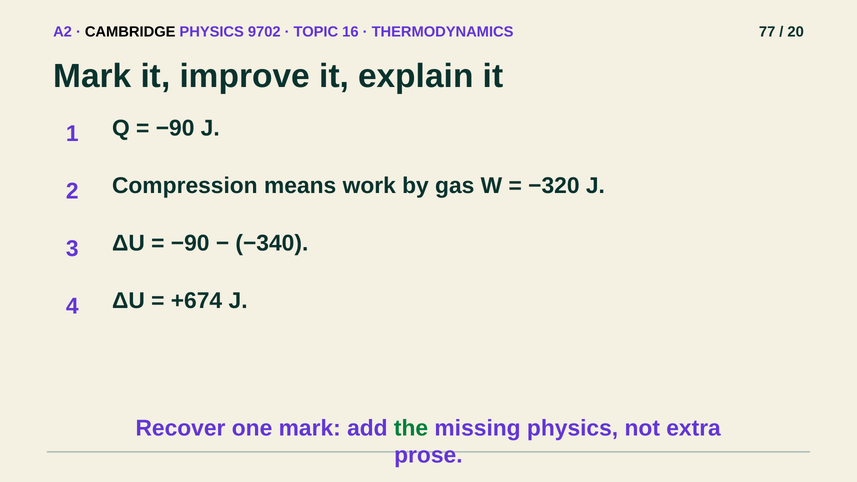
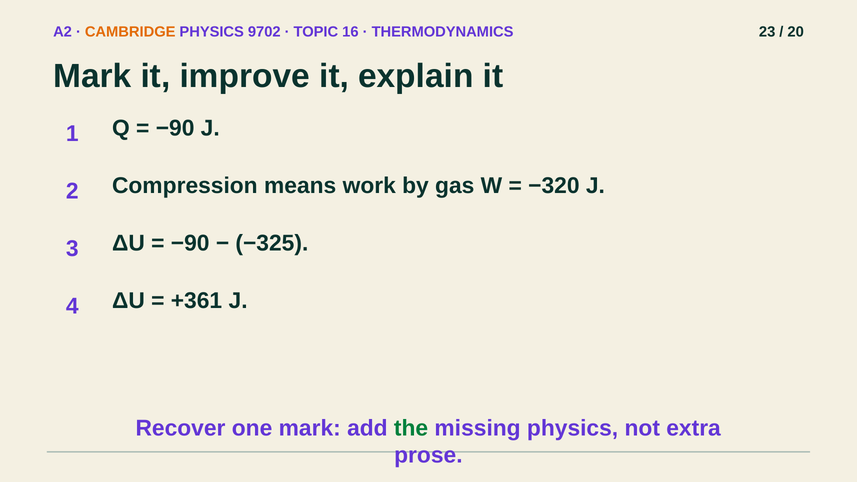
CAMBRIDGE colour: black -> orange (130, 32)
77: 77 -> 23 (767, 32)
−340: −340 -> −325 (272, 243)
+674: +674 -> +361 (196, 301)
